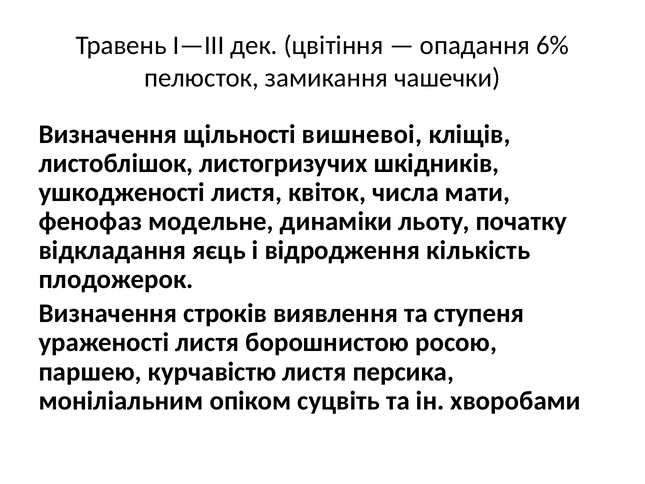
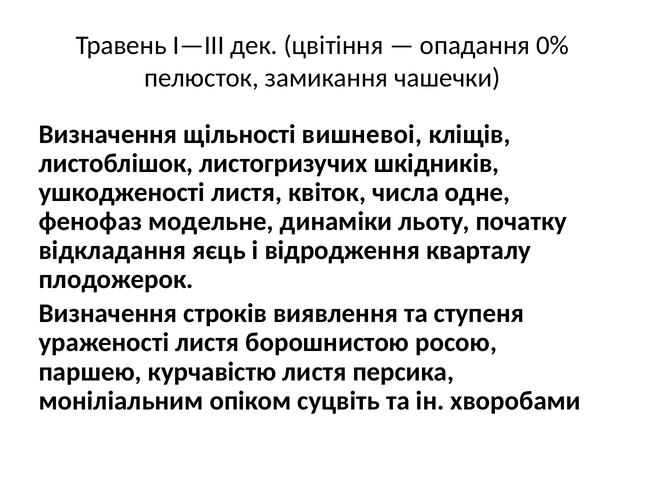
6%: 6% -> 0% (553, 45)
мати: мати -> одне (478, 192)
кількість: кількість -> кварталу (478, 250)
